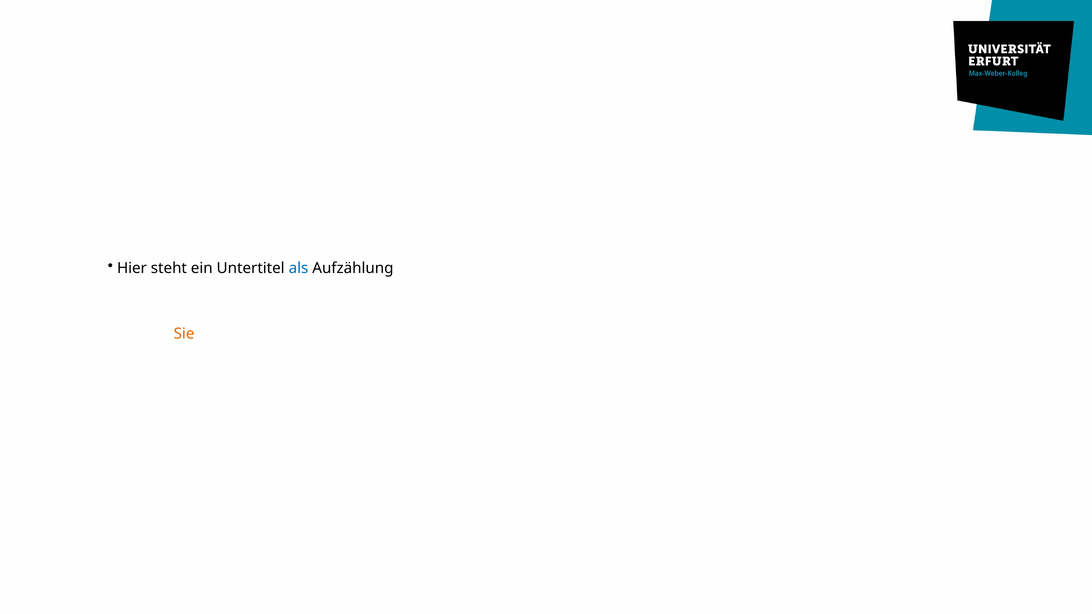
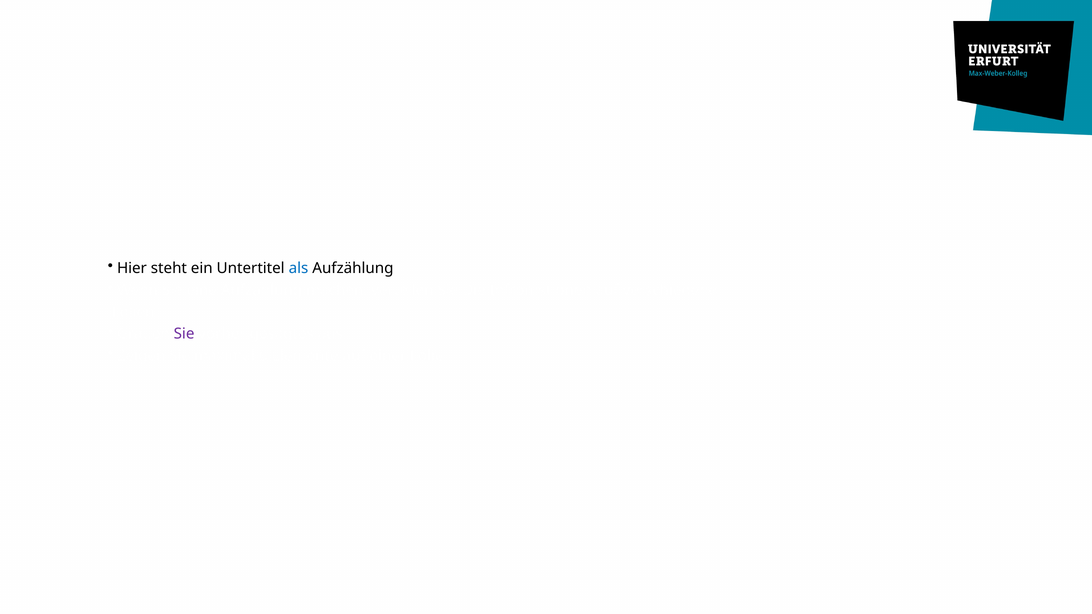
Sie colour: orange -> purple (184, 334)
